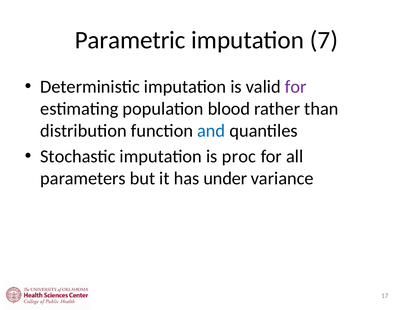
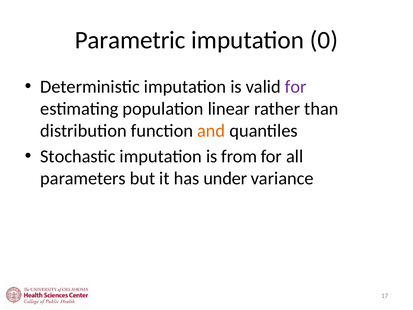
7: 7 -> 0 (324, 40)
blood: blood -> linear (229, 109)
and colour: blue -> orange (211, 131)
proc: proc -> from (239, 156)
